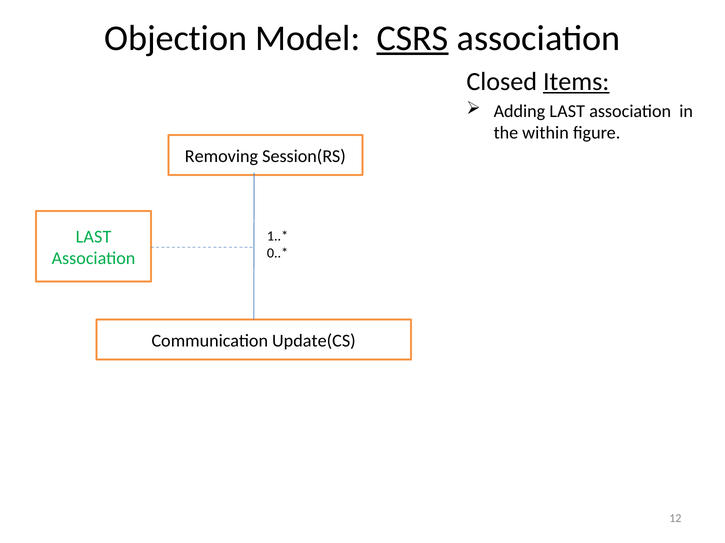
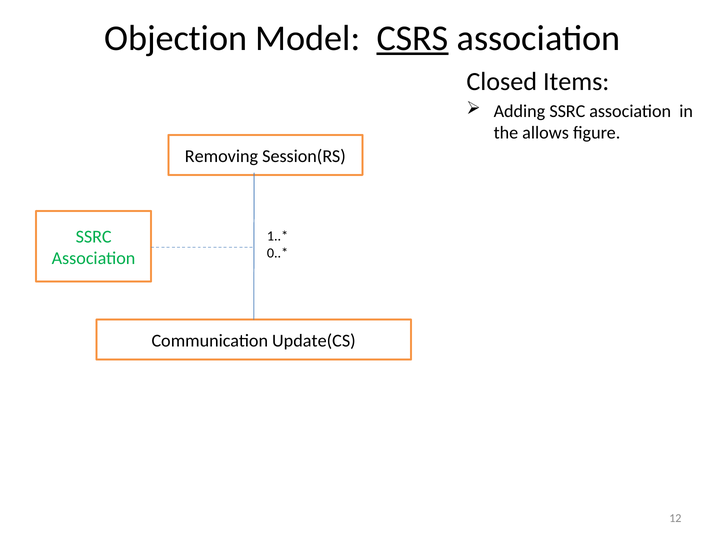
Items underline: present -> none (576, 82)
Adding LAST: LAST -> SSRC (567, 111)
within: within -> allows (546, 133)
LAST: LAST -> SSRC (94, 237)
